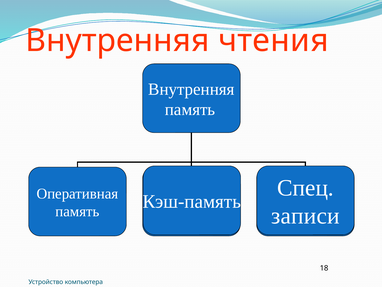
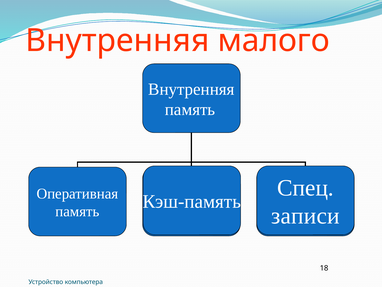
чтения: чтения -> малого (274, 40)
